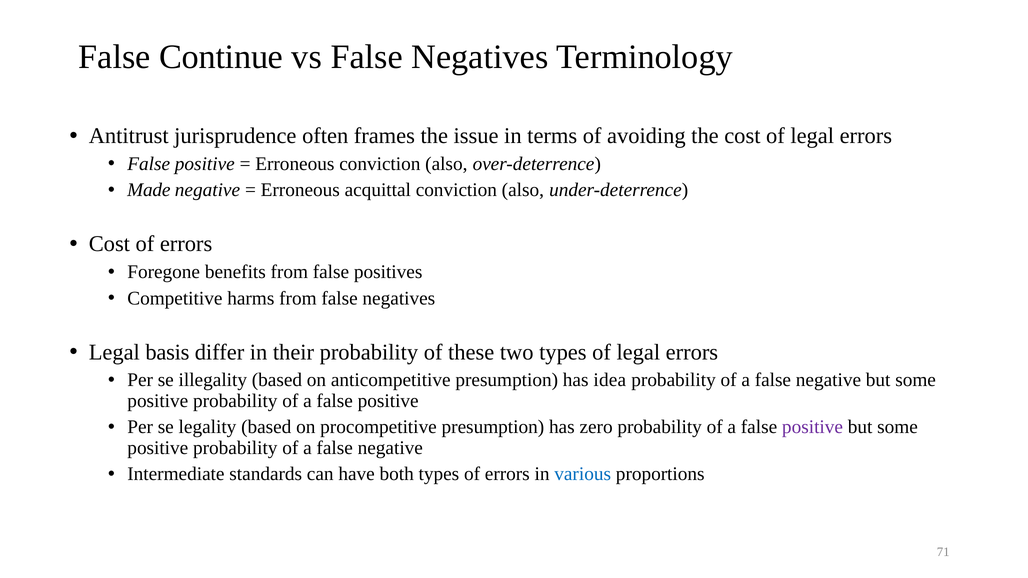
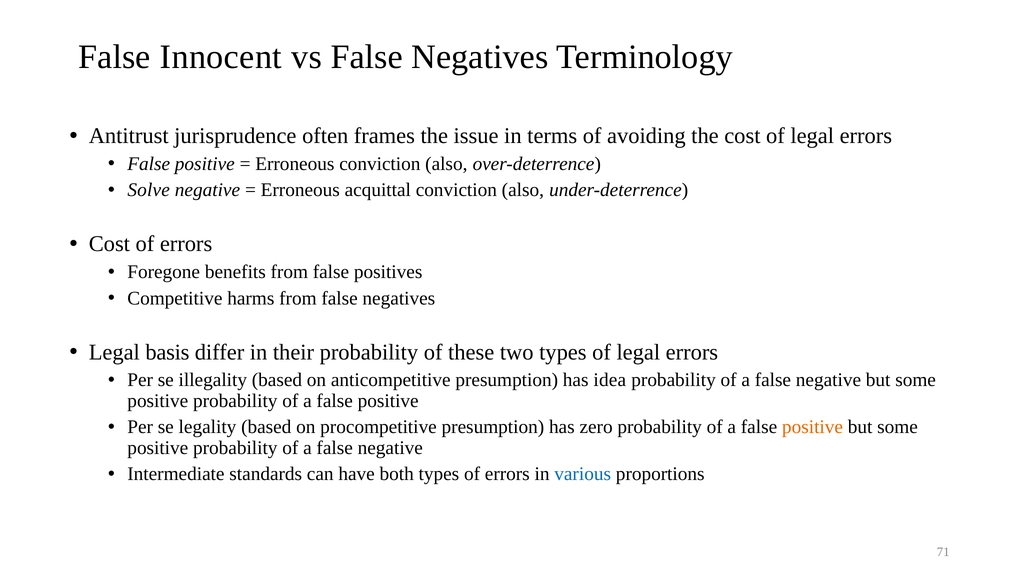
Continue: Continue -> Innocent (221, 57)
Made: Made -> Solve (149, 190)
positive colour: purple -> orange (813, 427)
